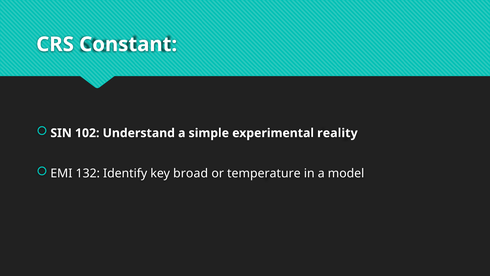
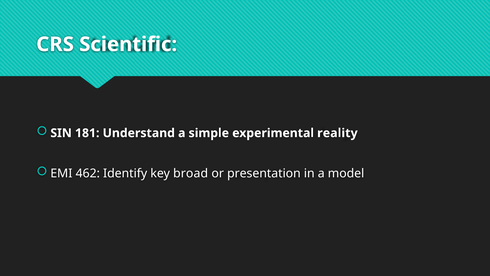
Constant: Constant -> Scientific (128, 44)
102: 102 -> 181 (87, 133)
132: 132 -> 462 (88, 173)
temperature: temperature -> presentation (264, 173)
